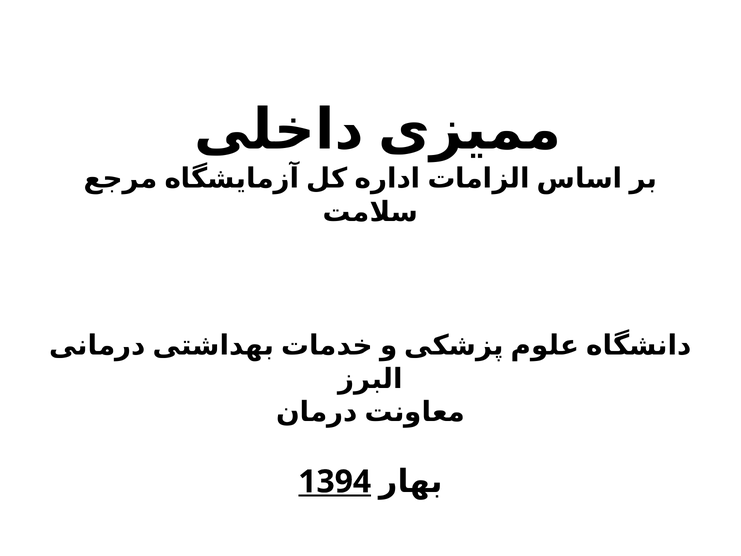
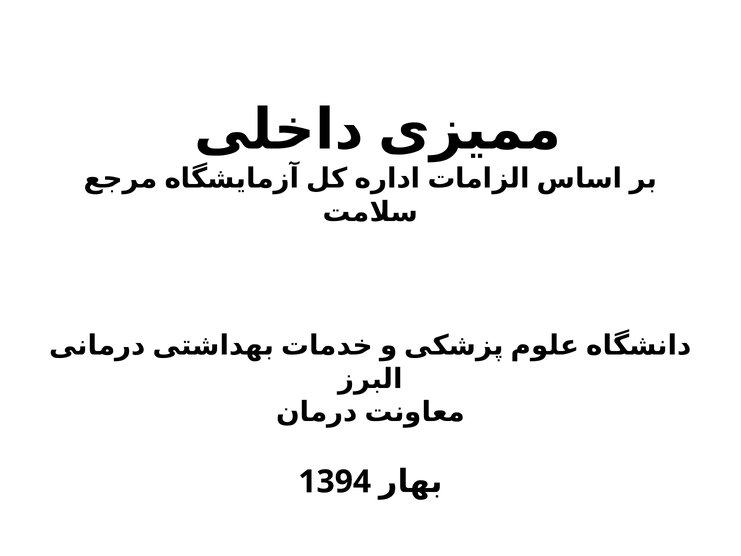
1394 underline: present -> none (335, 482)
